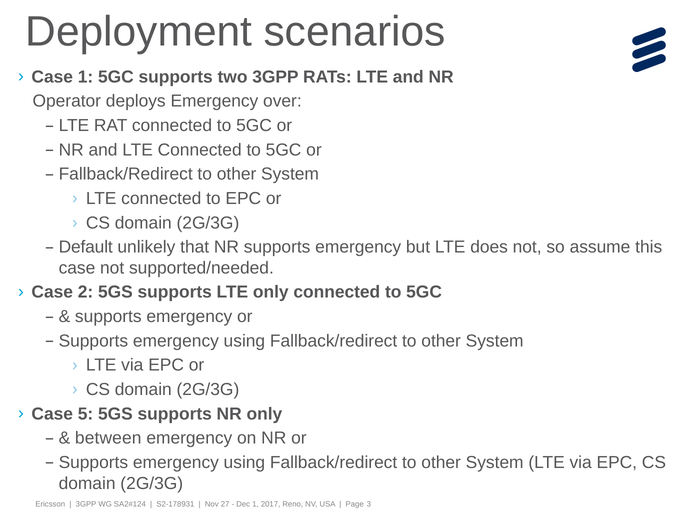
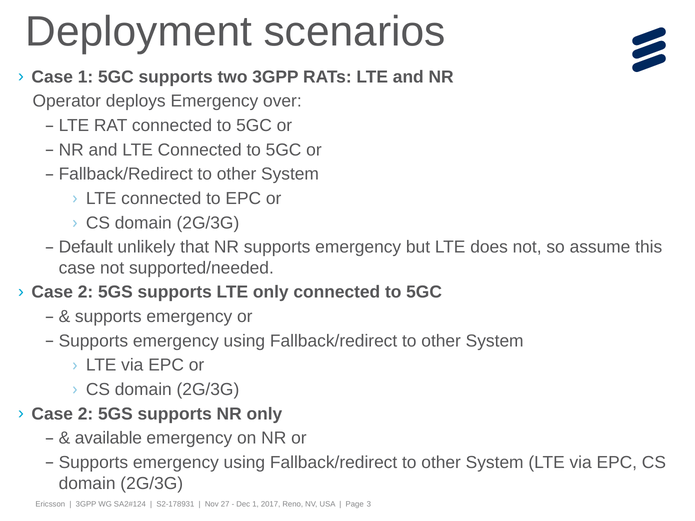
5: 5 -> 2 (85, 414)
between: between -> available (108, 438)
